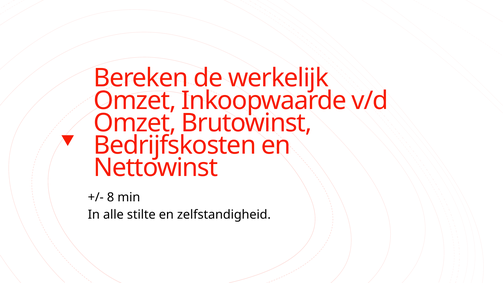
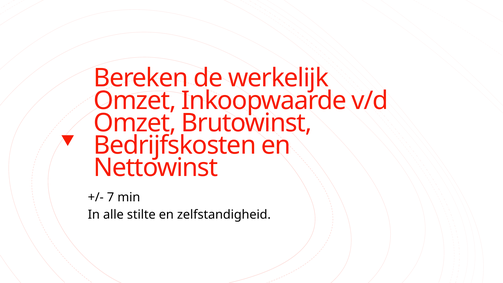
8: 8 -> 7 (111, 197)
